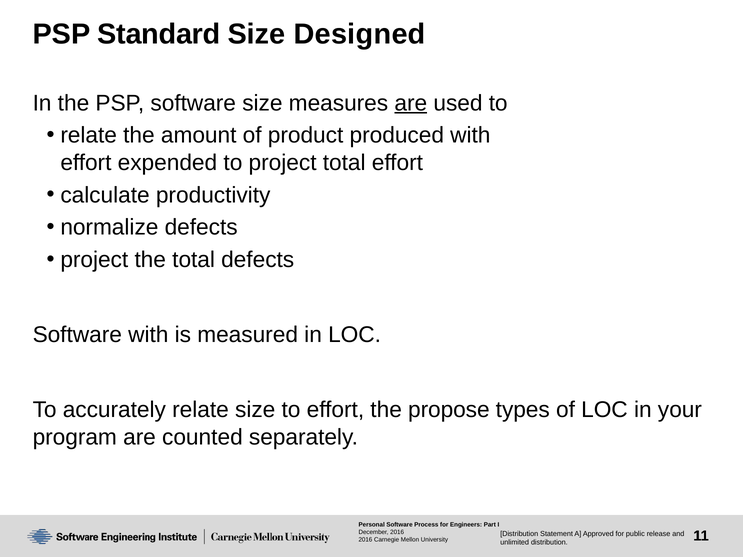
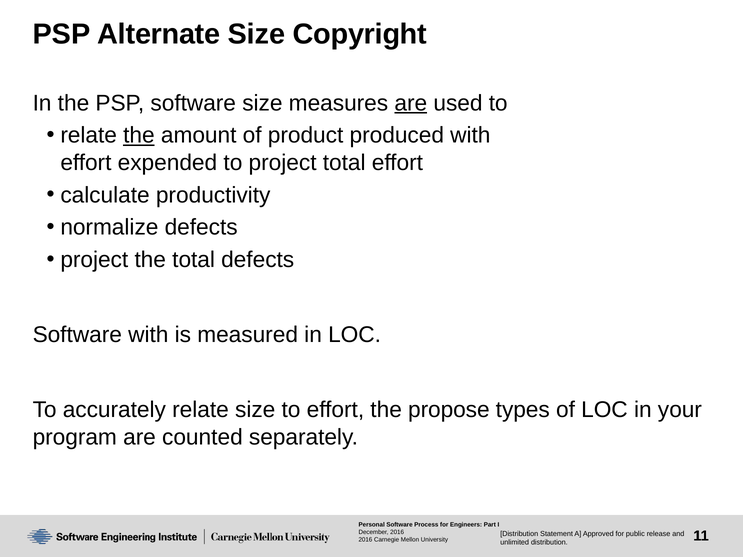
Standard: Standard -> Alternate (159, 34)
Designed: Designed -> Copyright (360, 34)
the underline: none -> present (139, 135)
